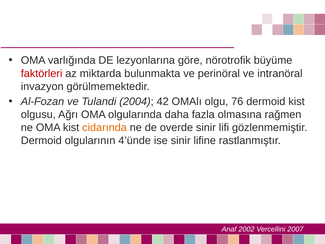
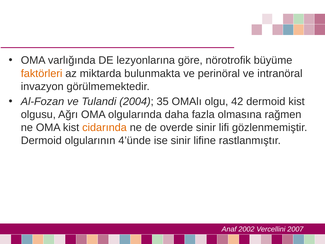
faktörleri colour: red -> orange (42, 73)
42: 42 -> 35 (163, 102)
76: 76 -> 42 (237, 102)
